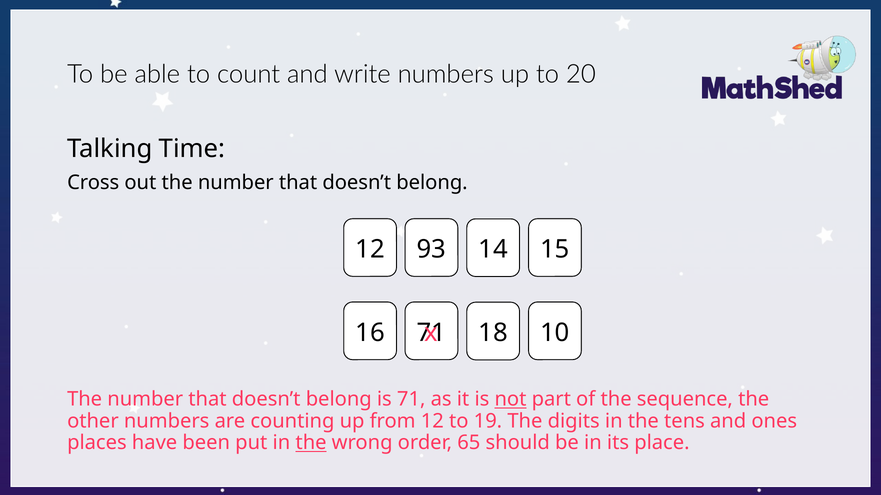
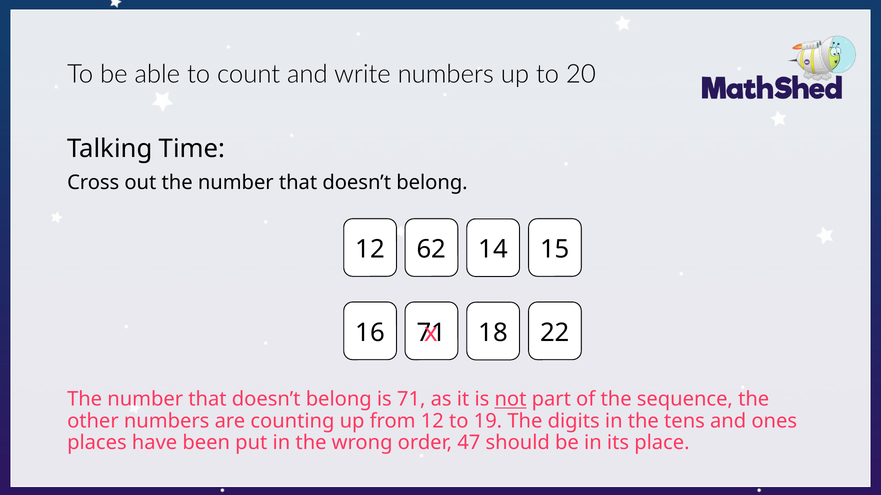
93: 93 -> 62 (431, 250)
10: 10 -> 22 (555, 333)
the underline: present -> none (311, 443)
65: 65 -> 47 (469, 443)
